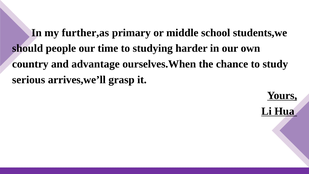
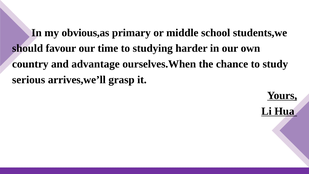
further,as: further,as -> obvious,as (85, 33)
people: people -> favour (61, 48)
